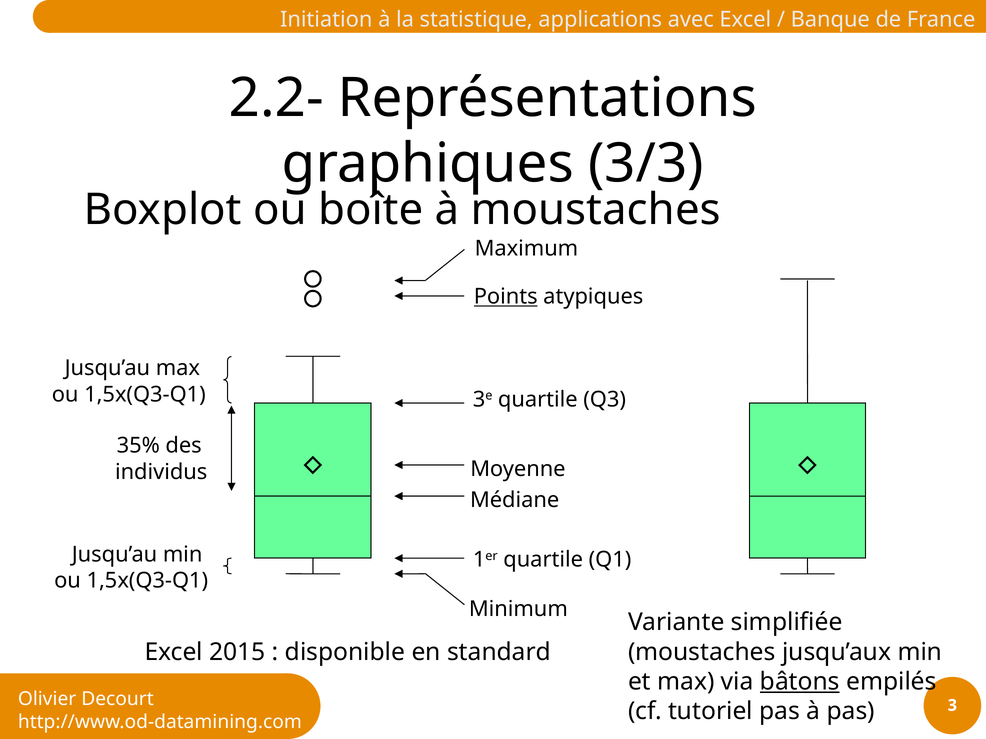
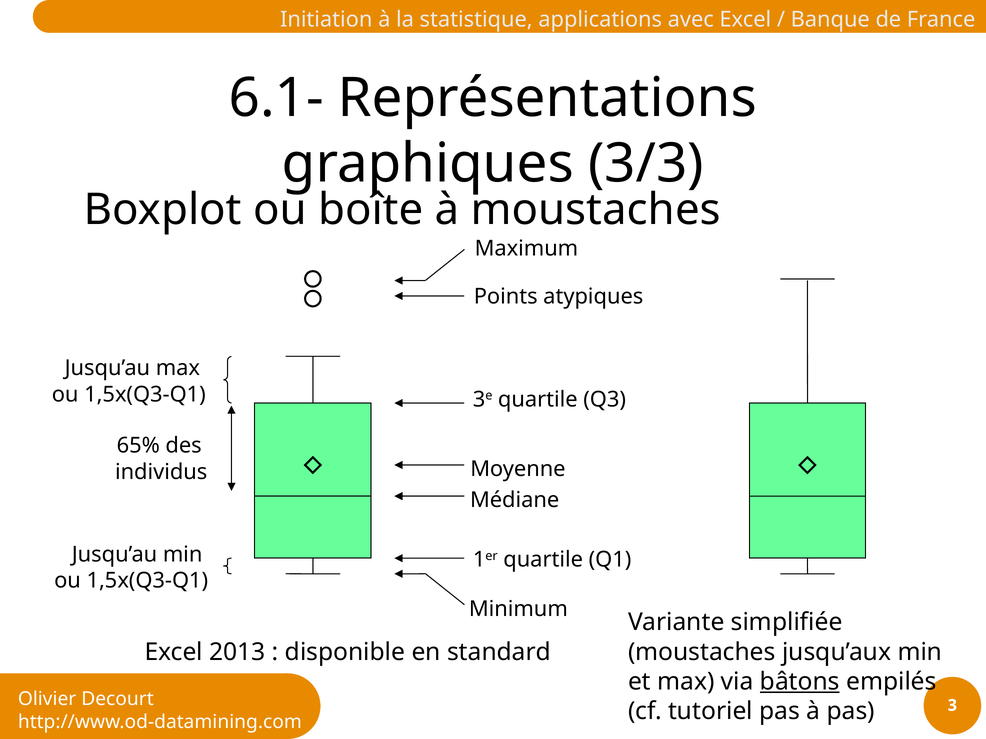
2.2-: 2.2- -> 6.1- (276, 98)
Points underline: present -> none (506, 297)
35%: 35% -> 65% (138, 446)
2015: 2015 -> 2013 (237, 653)
